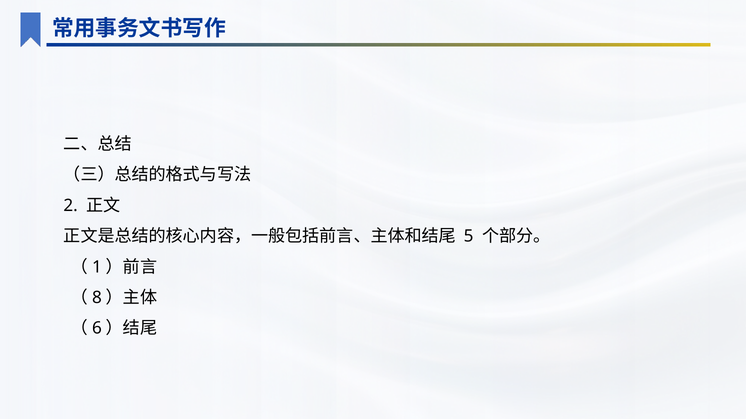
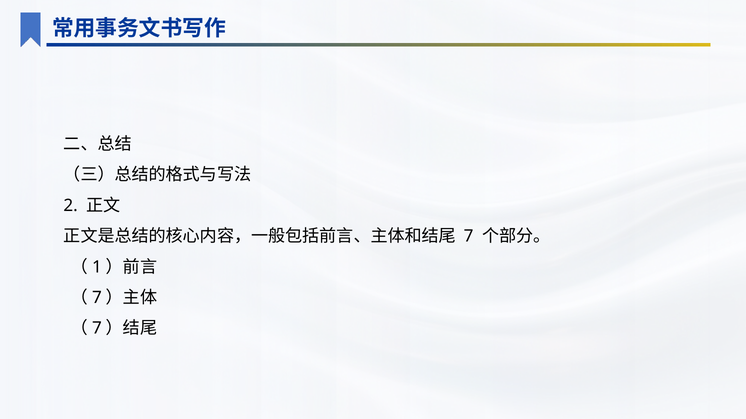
5: 5 -> 7 (469, 237)
8: 8 -> 7 (97, 298)
6: 6 -> 7 (97, 329)
